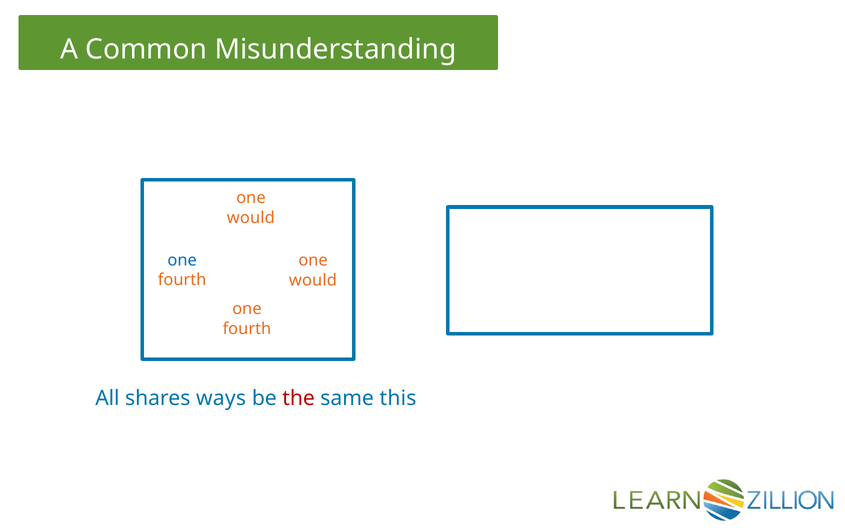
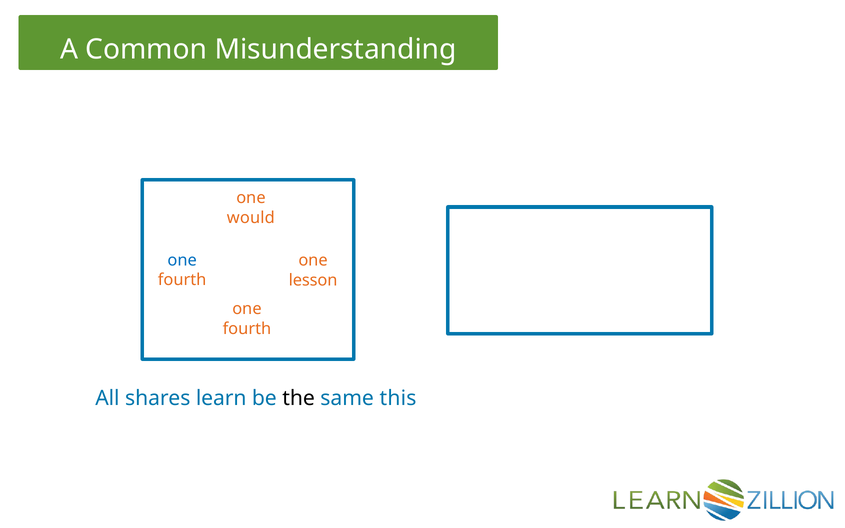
would: would -> lesson (313, 280)
ways: ways -> learn (221, 399)
the colour: red -> black (299, 399)
